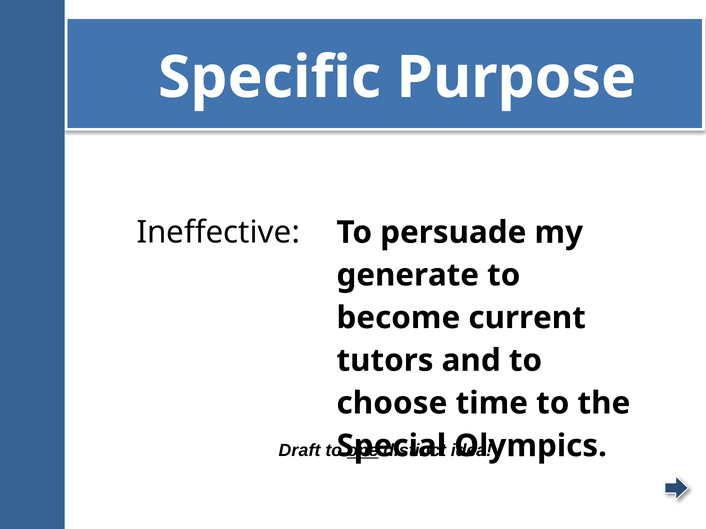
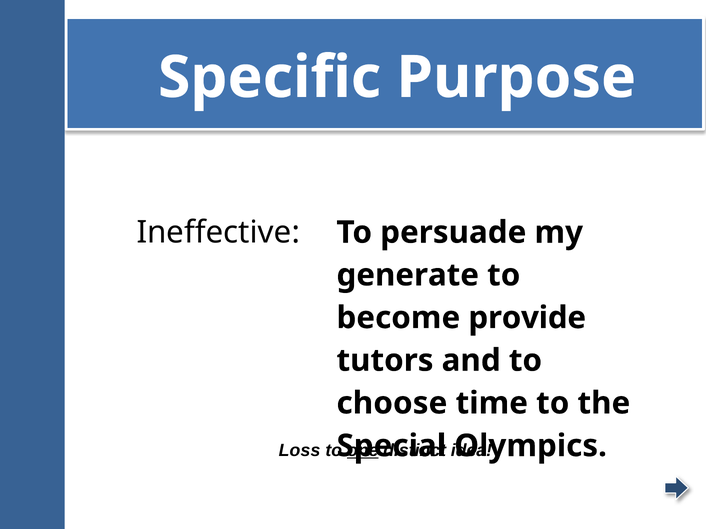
current: current -> provide (527, 318)
Draft: Draft -> Loss (300, 451)
